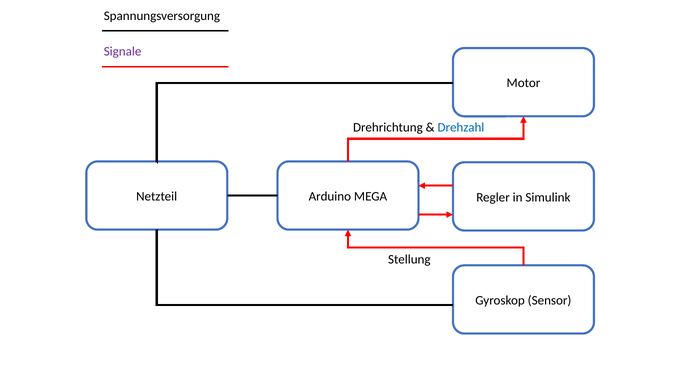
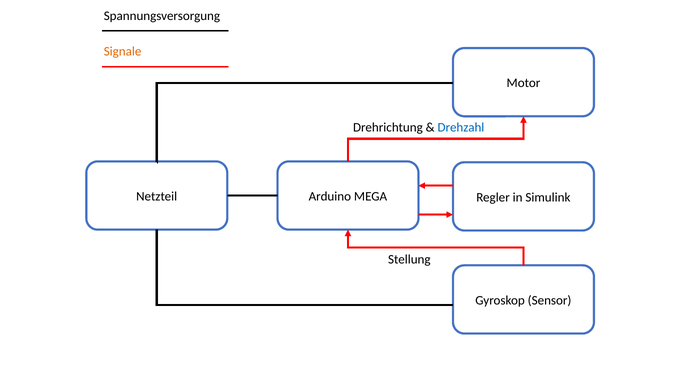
Signale colour: purple -> orange (123, 52)
